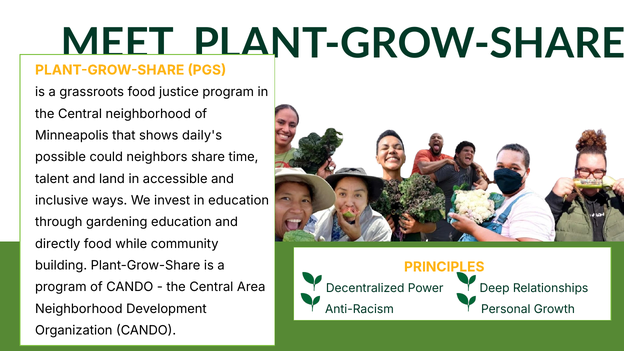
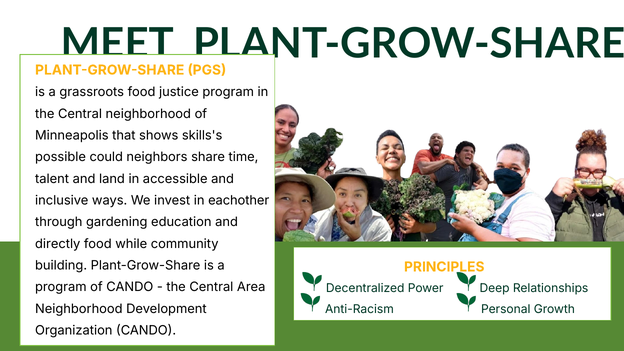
daily's: daily's -> skills's (202, 136)
in education: education -> eachother (239, 201)
